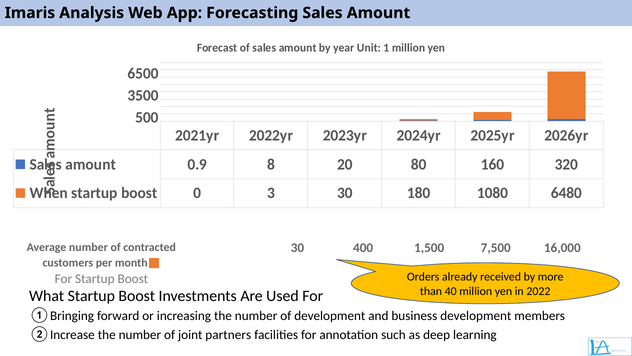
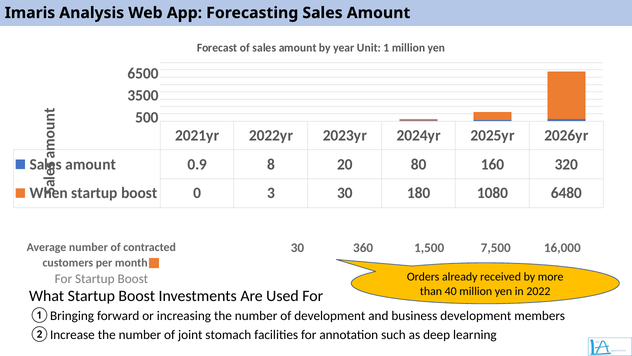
400: 400 -> 360 (363, 248)
partners: partners -> stomach (228, 335)
